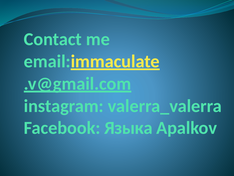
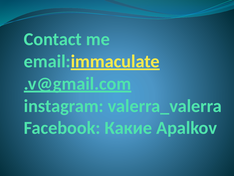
Языка: Языка -> Какие (128, 128)
